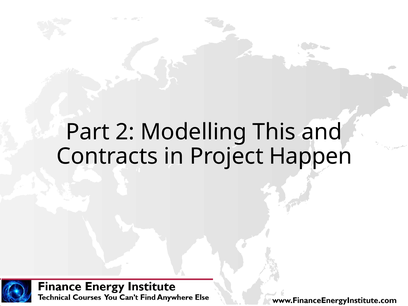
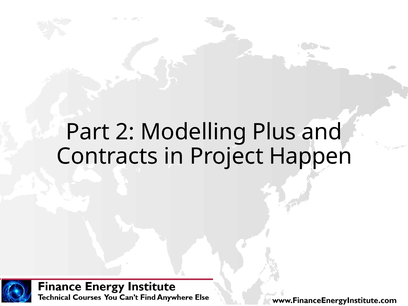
This: This -> Plus (274, 132)
